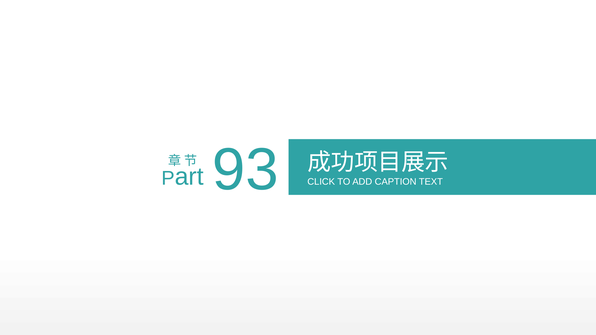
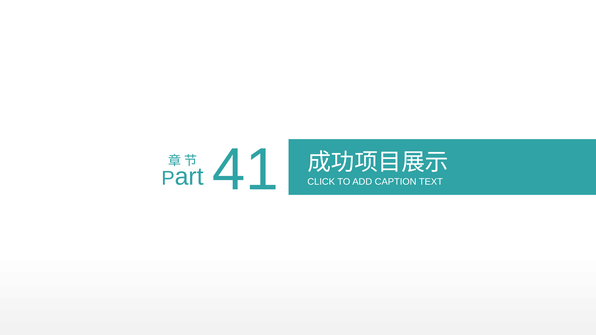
93: 93 -> 41 (245, 170)
